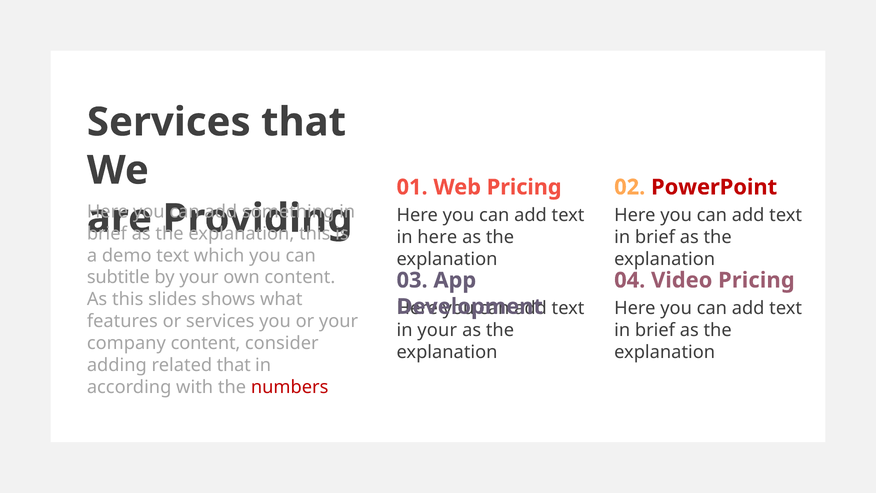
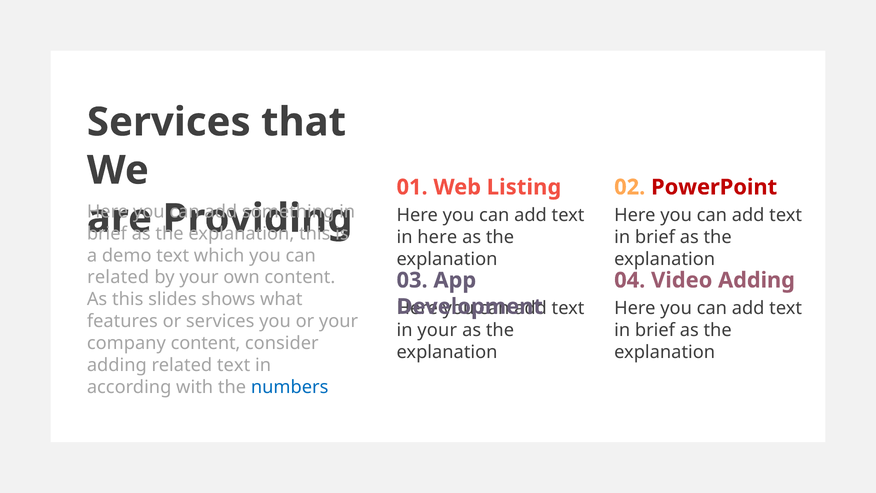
Web Pricing: Pricing -> Listing (524, 187)
subtitle: subtitle -> related (118, 277)
Video Pricing: Pricing -> Adding (757, 280)
related that: that -> text (234, 365)
numbers colour: red -> blue (290, 387)
